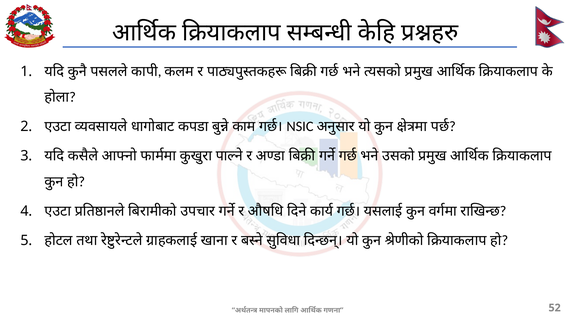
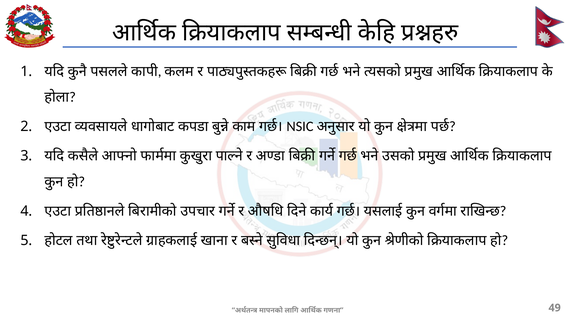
52: 52 -> 49 (555, 308)
